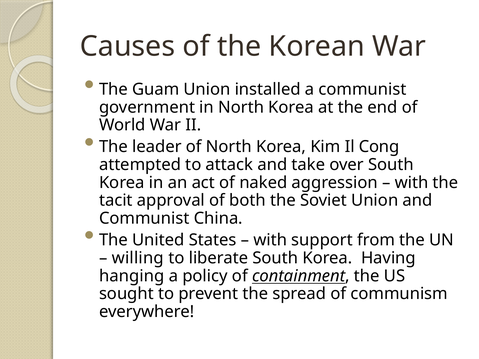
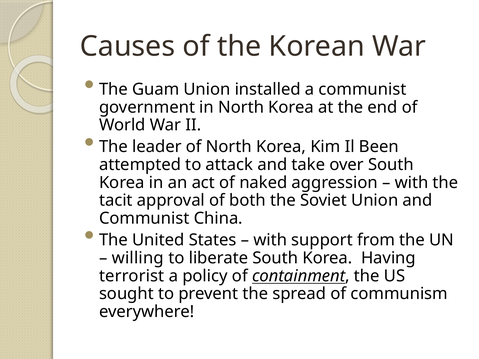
Cong: Cong -> Been (379, 147)
hanging: hanging -> terrorist (132, 276)
